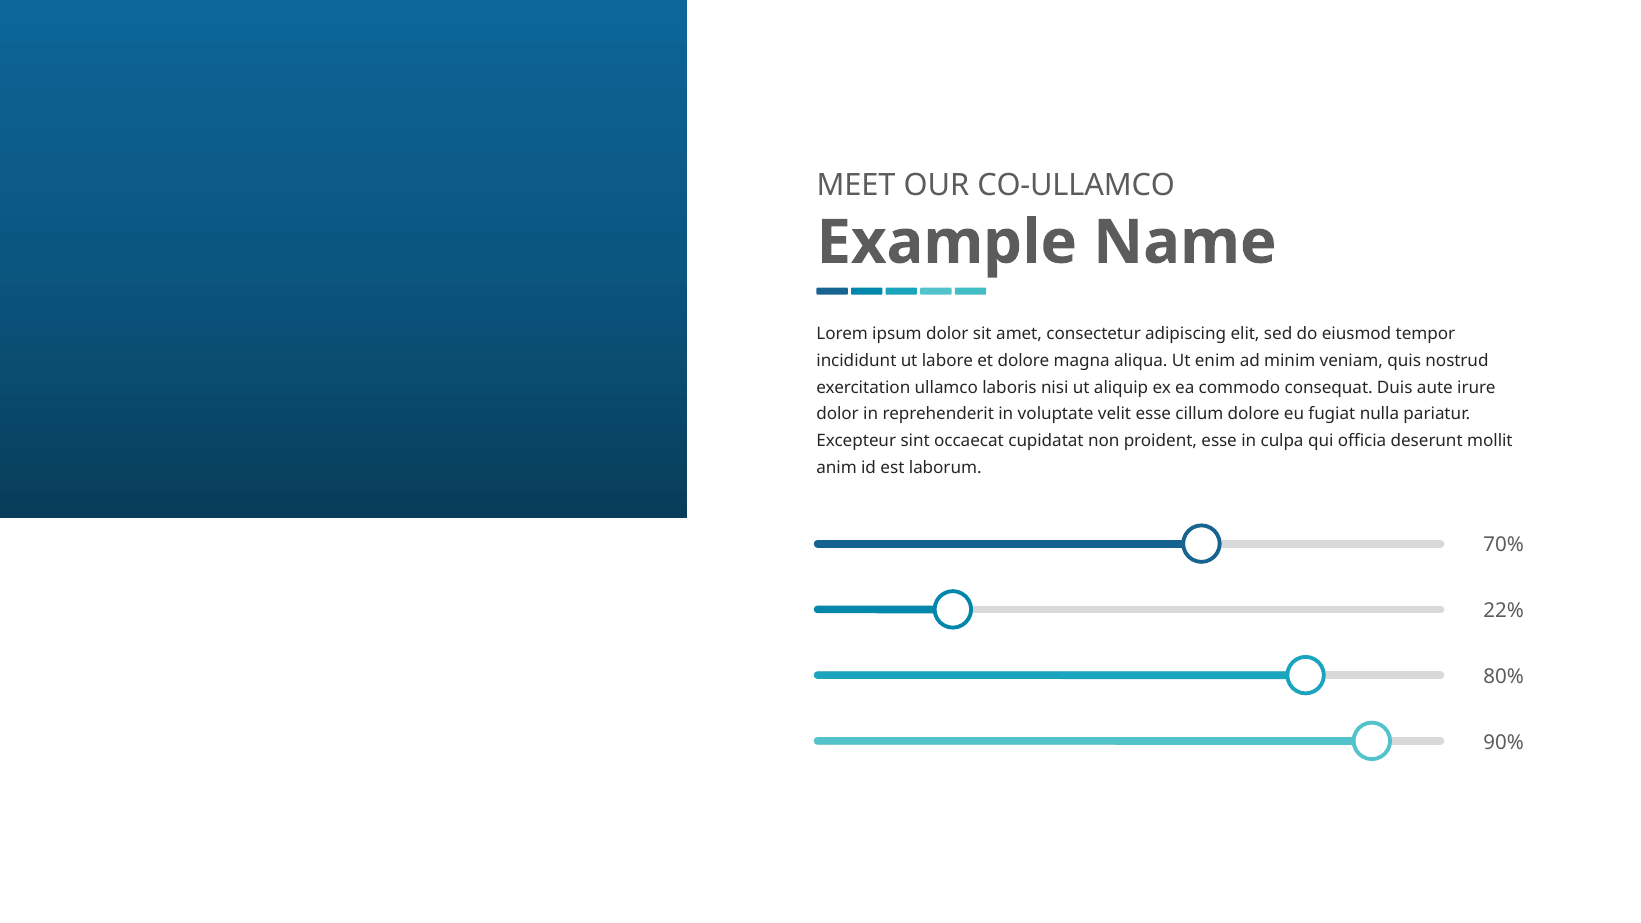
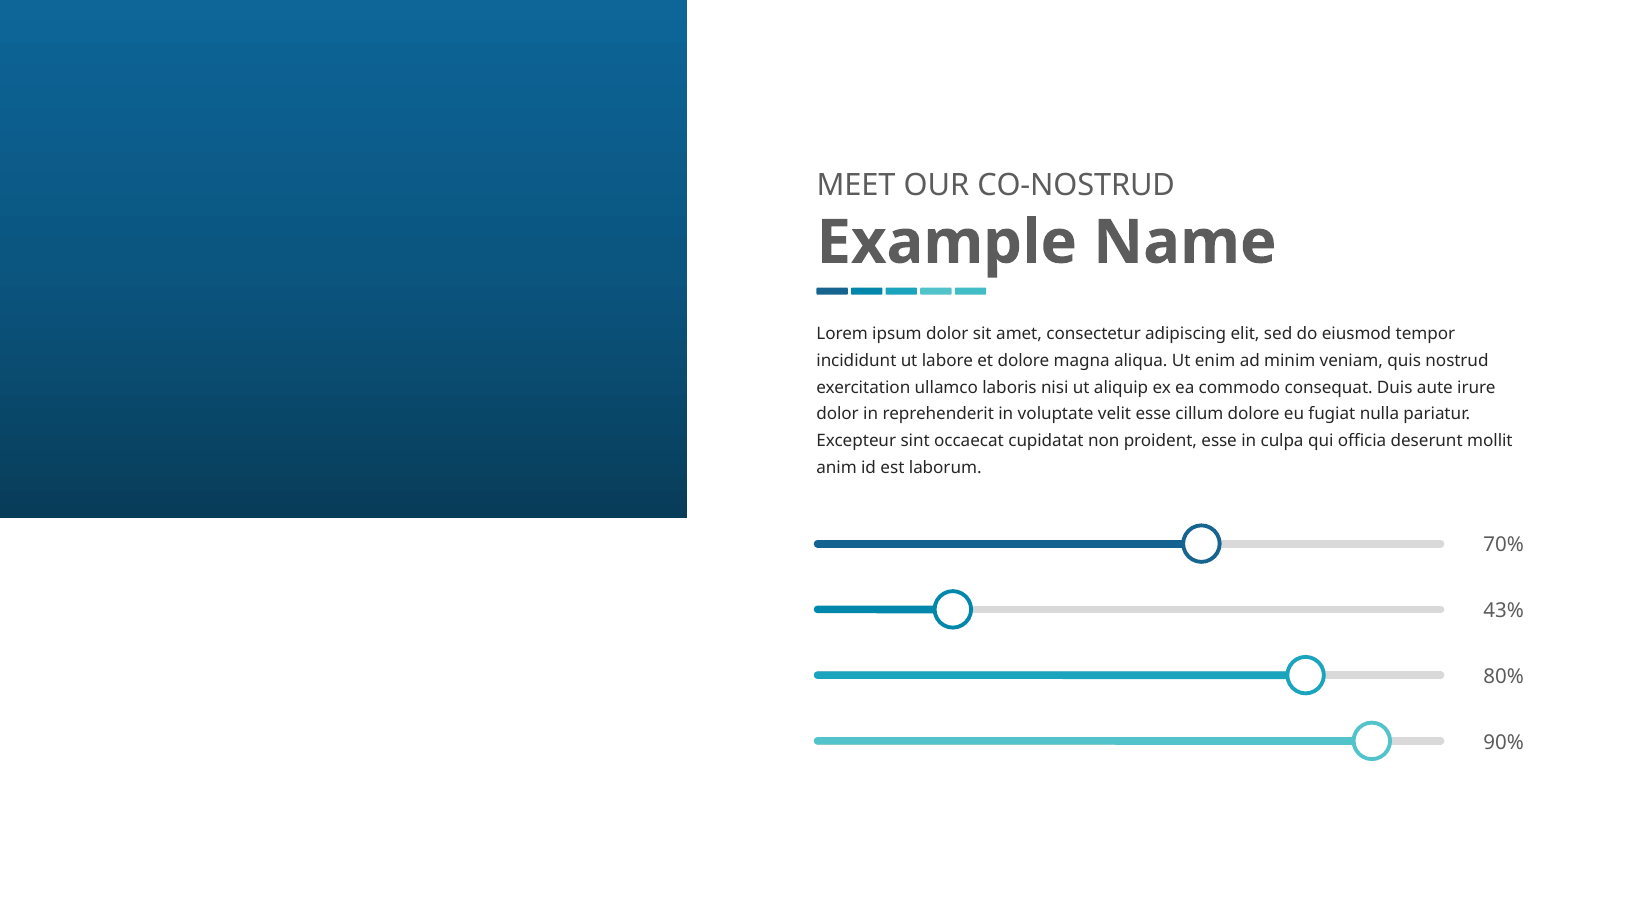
CO-ULLAMCO: CO-ULLAMCO -> CO-NOSTRUD (1076, 185)
22%: 22% -> 43% (1504, 611)
